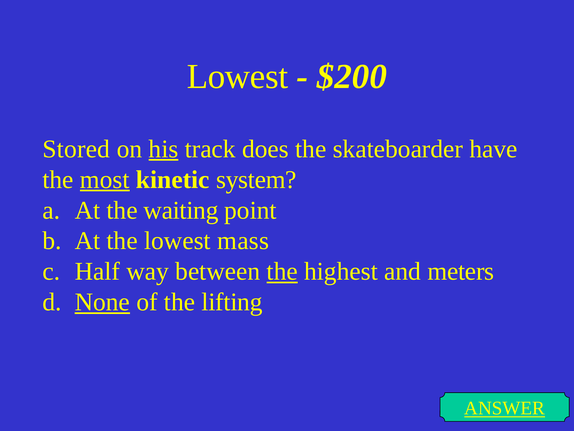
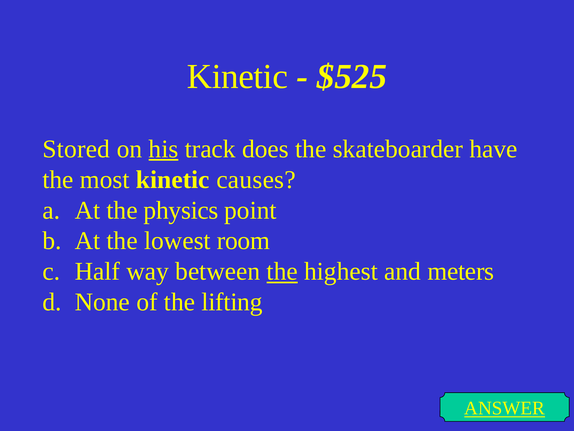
Lowest: Lowest -> Kinetic (237, 77)
$200: $200 -> $525 (352, 77)
most underline: present -> none (105, 179)
system: system -> causes (256, 179)
waiting: waiting -> physics (181, 210)
mass: mass -> room (243, 241)
None underline: present -> none (102, 302)
